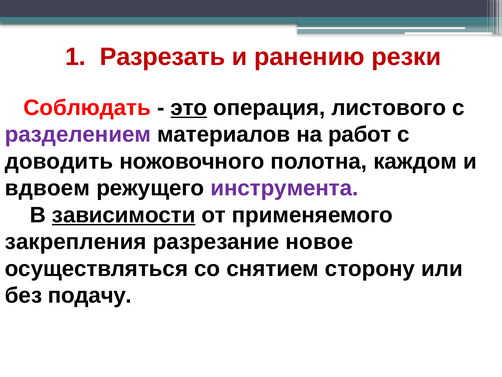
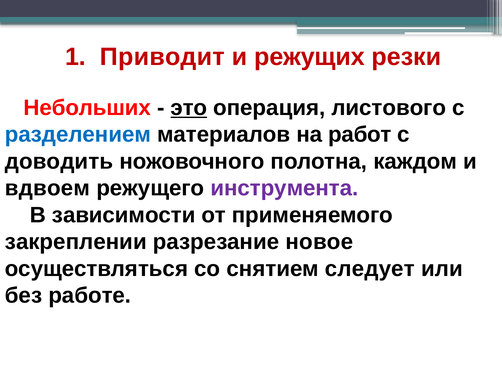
Разрезать: Разрезать -> Приводит (162, 57)
ранению: ранению -> режущих (310, 57)
Соблюдать: Соблюдать -> Небольших (87, 108)
разделением colour: purple -> blue (78, 134)
зависимости underline: present -> none (124, 215)
закрепления: закрепления -> закреплении (76, 242)
сторону: сторону -> следует (370, 268)
подачу: подачу -> работе (90, 295)
